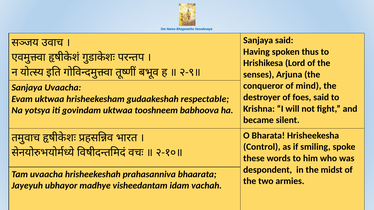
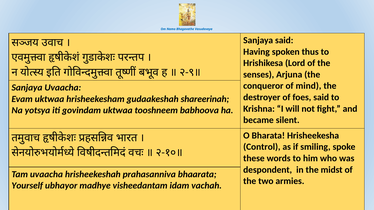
respectable: respectable -> shareerinah (205, 99)
Jayeyuh: Jayeyuh -> Yourself (27, 186)
